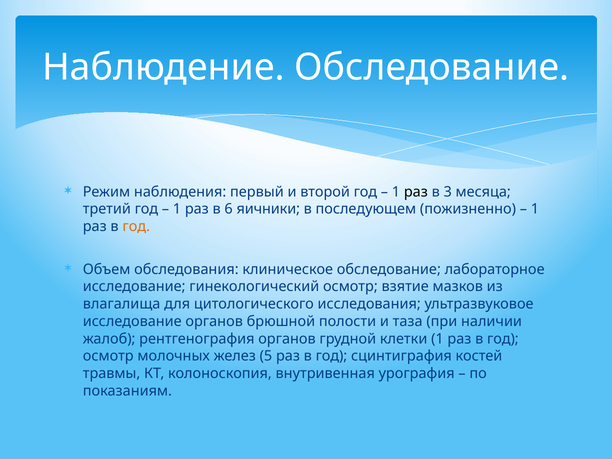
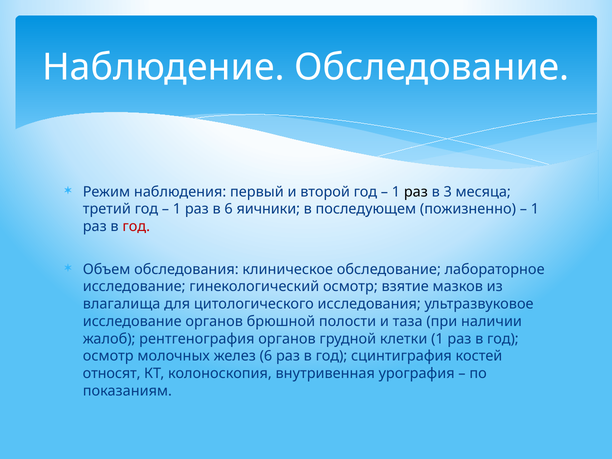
год colour: orange -> red (136, 227)
желез 5: 5 -> 6 (266, 356)
травмы: травмы -> относят (112, 373)
